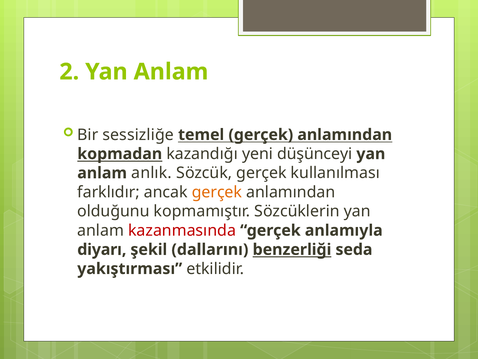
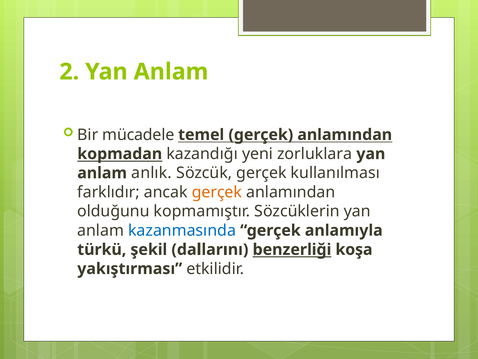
sessizliğe: sessizliğe -> mücadele (138, 135)
düşünceyi: düşünceyi -> zorluklara (315, 154)
kazanmasında colour: red -> blue (182, 230)
diyarı: diyarı -> türkü (102, 249)
seda: seda -> koşa (354, 249)
